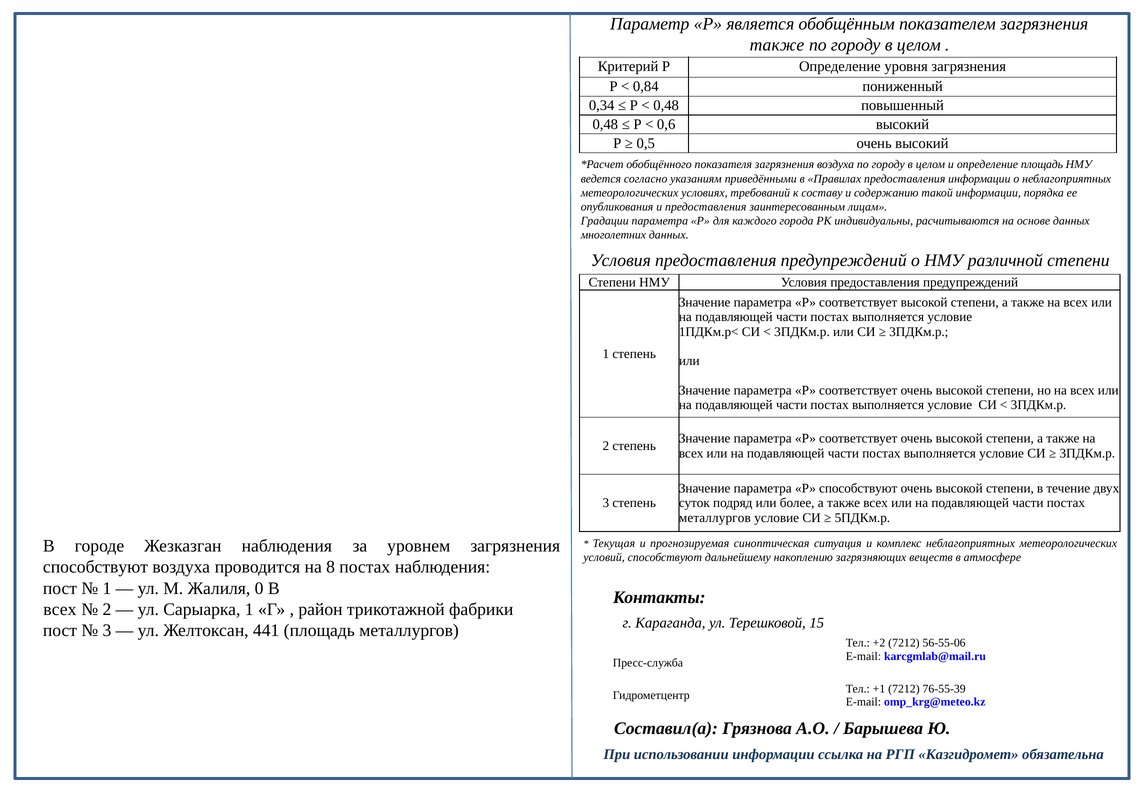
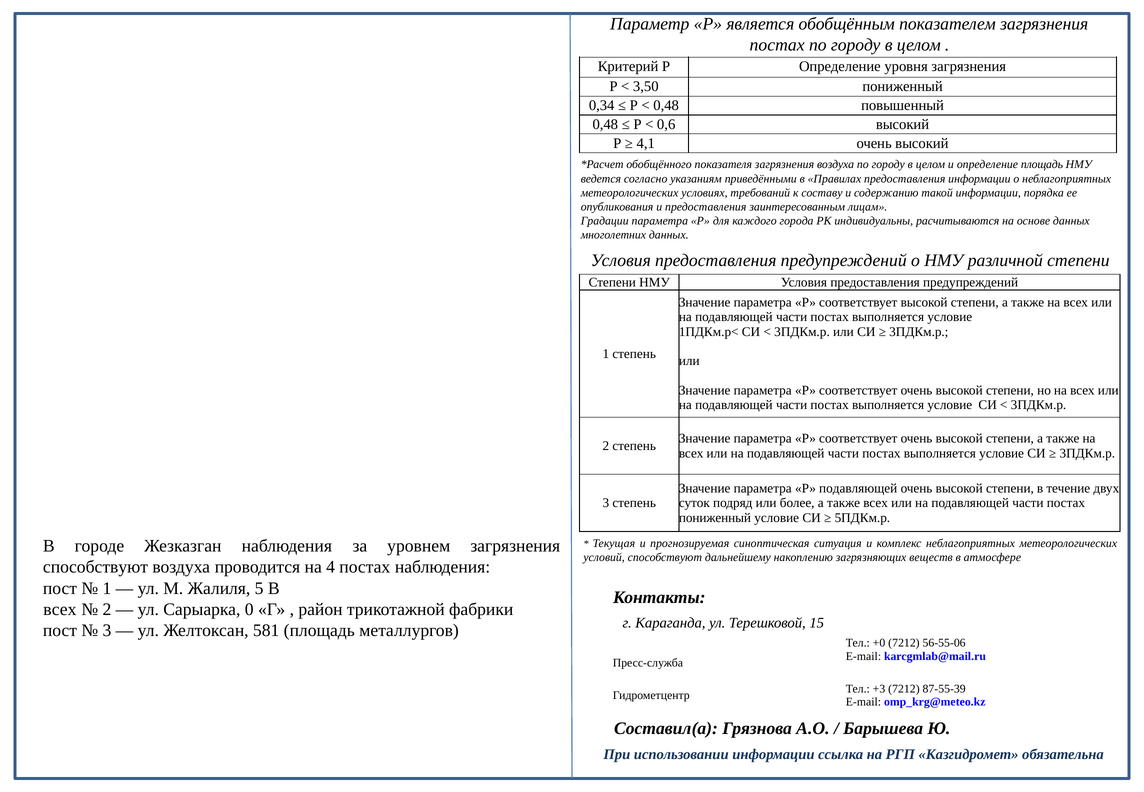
также: также -> постах (777, 45)
0,84: 0,84 -> 3,50 (646, 87)
0,5: 0,5 -> 4,1 (646, 143)
Р способствуют: способствуют -> подавляющей (858, 488)
металлургов: металлургов -> пониженный (715, 518)
8: 8 -> 4 (331, 567)
0: 0 -> 5 (259, 588)
Сарыарка 1: 1 -> 0 (249, 609)
441: 441 -> 581 (266, 630)
+2: +2 -> +0 (879, 643)
+1: +1 -> +3 (879, 689)
76-55-39: 76-55-39 -> 87-55-39 (944, 689)
